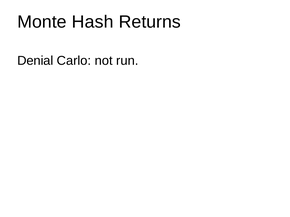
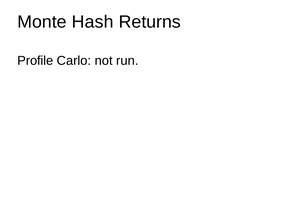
Denial: Denial -> Profile (35, 61)
